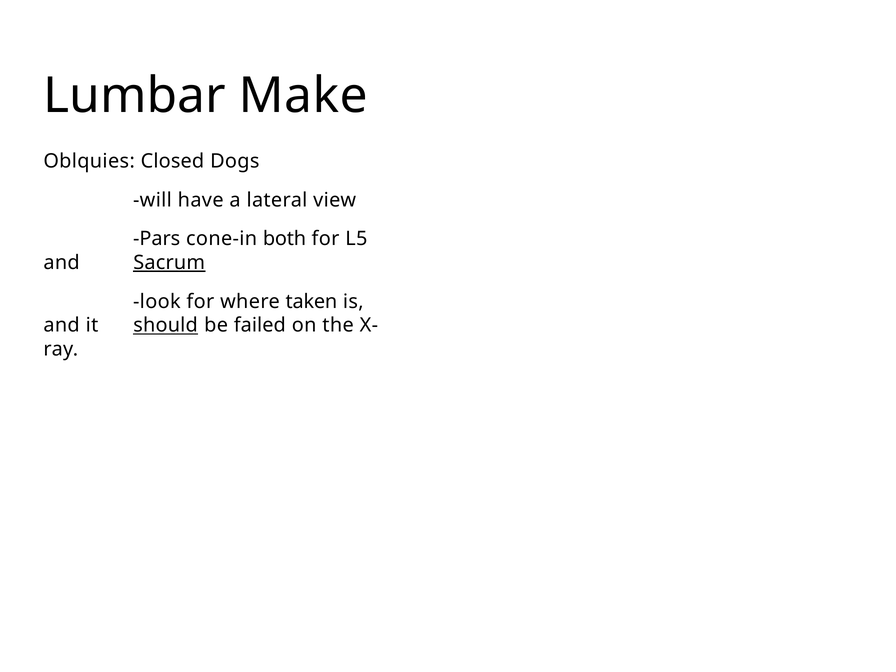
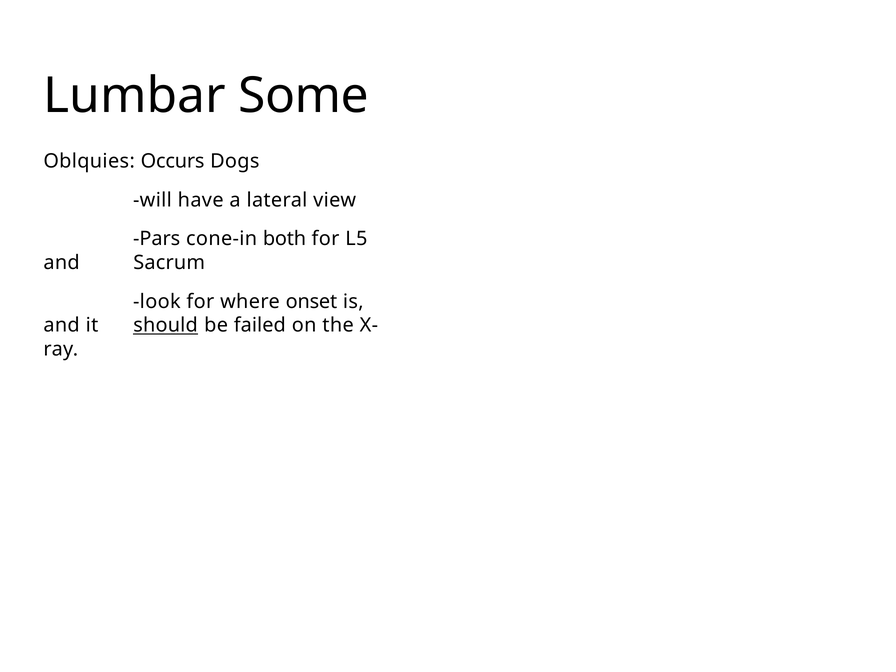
Make: Make -> Some (304, 96)
Closed: Closed -> Occurs (173, 161)
Sacrum underline: present -> none (169, 263)
taken: taken -> onset (311, 301)
